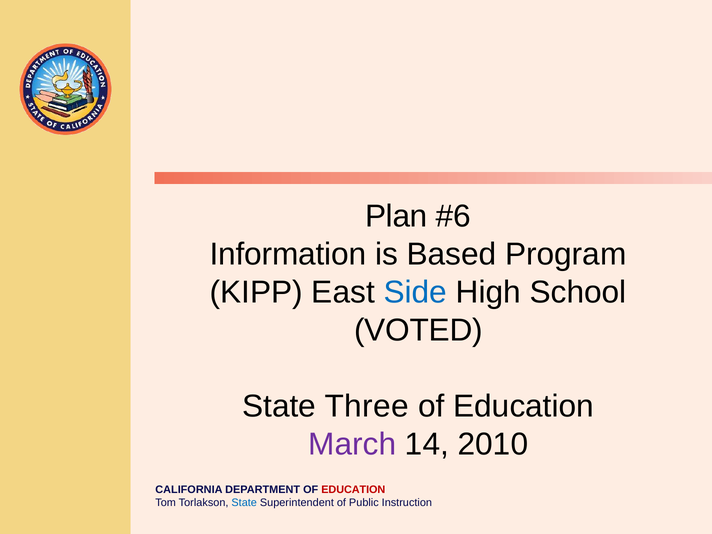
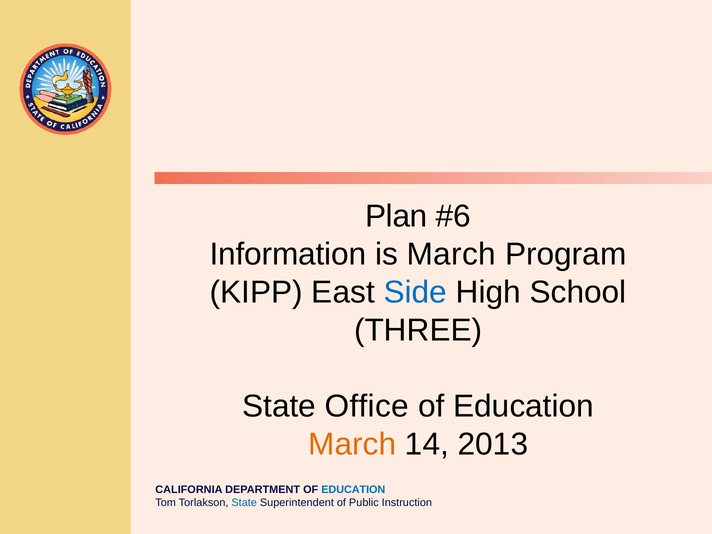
is Based: Based -> March (451, 254)
VOTED: VOTED -> THREE (418, 330)
Three: Three -> Office (367, 406)
March colour: purple -> orange (352, 444)
2010: 2010 -> 2013 (493, 444)
EDUCATION colour: red -> blue (353, 490)
